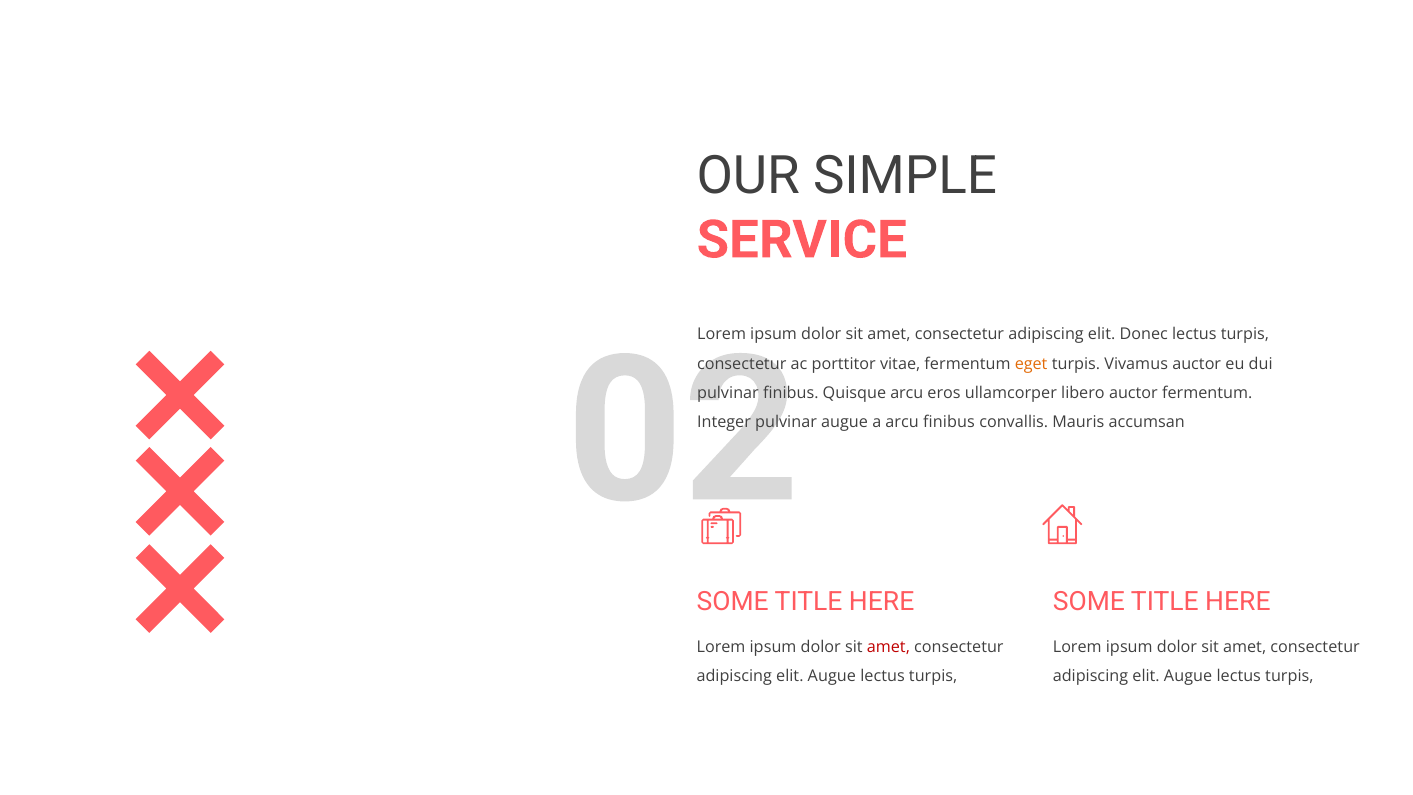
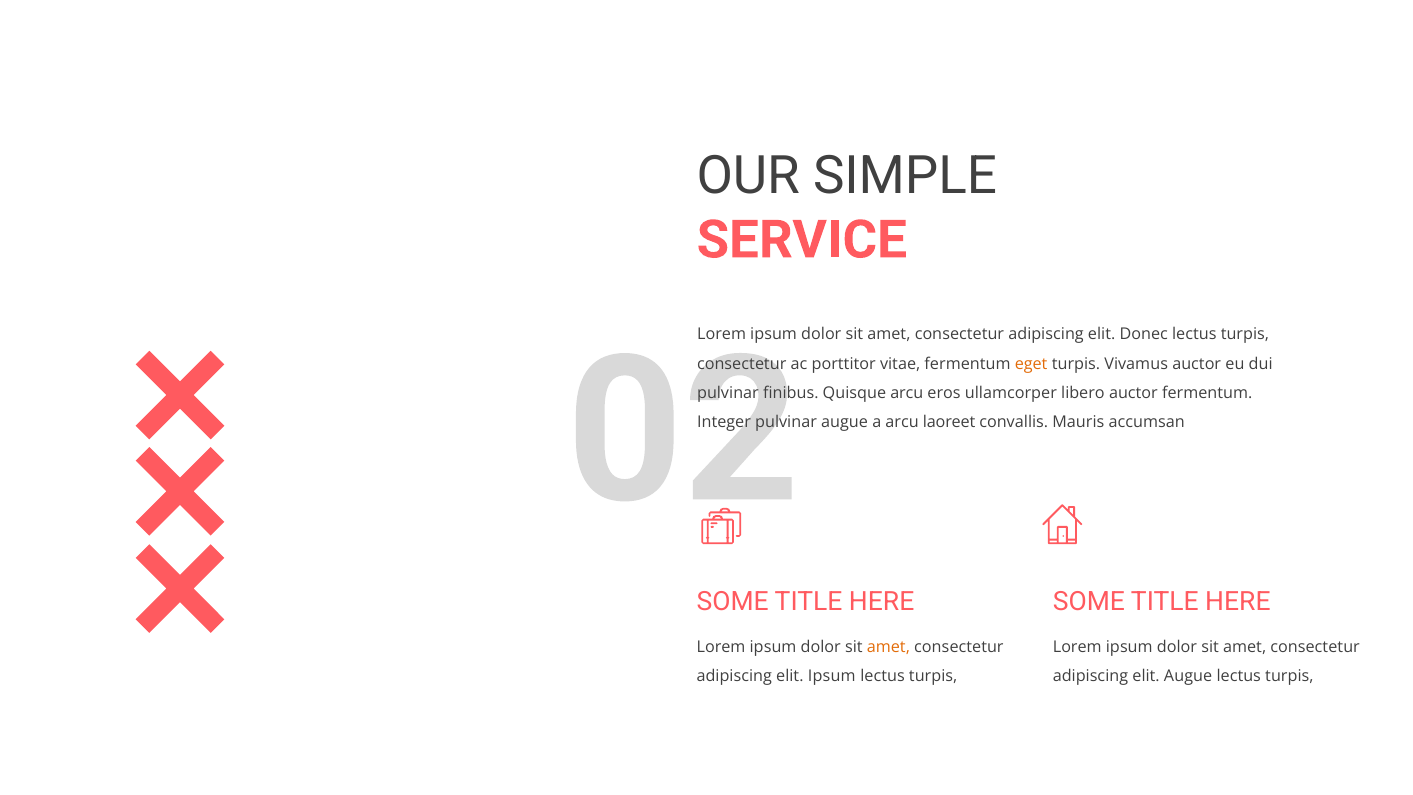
arcu finibus: finibus -> laoreet (949, 422)
amet colour: red -> orange (888, 647)
Augue: Augue -> Ipsum (832, 676)
